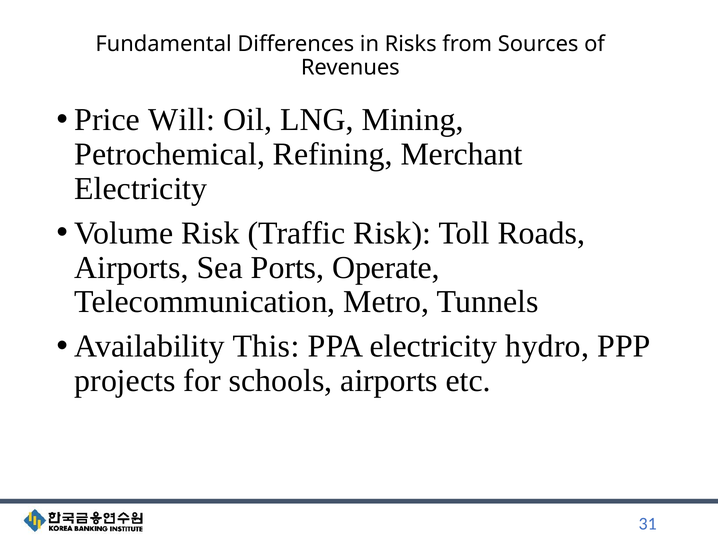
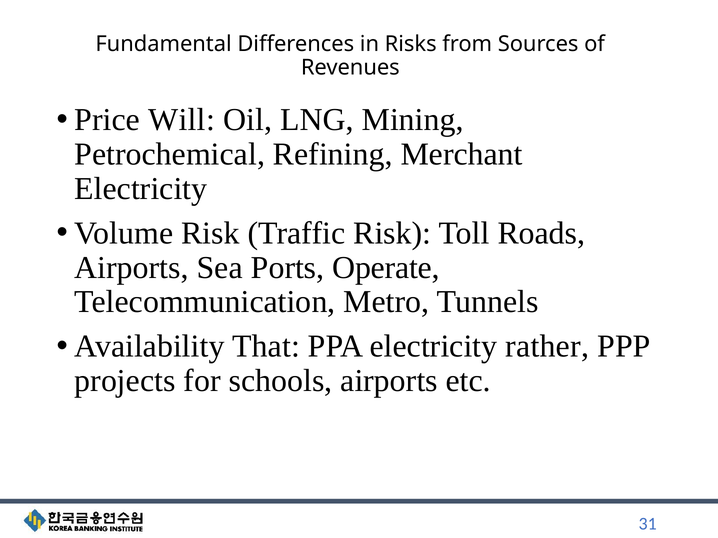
This: This -> That (266, 347)
hydro: hydro -> rather (547, 347)
